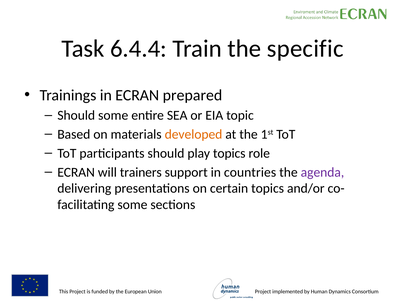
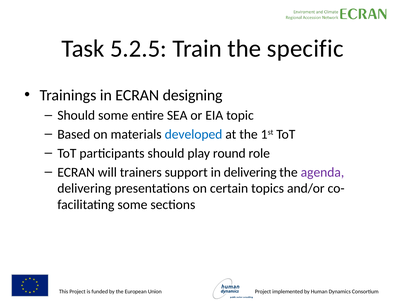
6.4.4: 6.4.4 -> 5.2.5 (138, 49)
prepared: prepared -> designing (193, 95)
developed colour: orange -> blue (194, 134)
play topics: topics -> round (229, 153)
in countries: countries -> delivering (250, 172)
